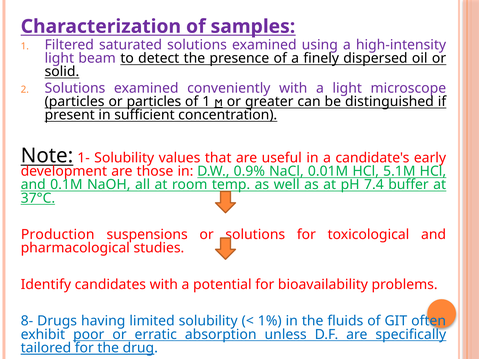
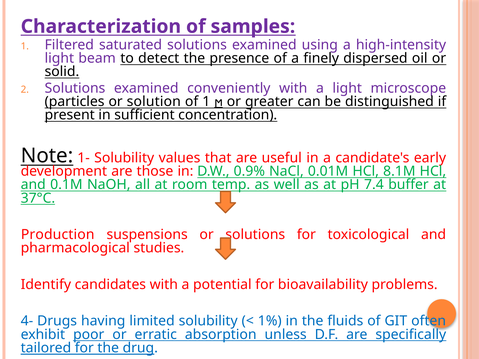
or particles: particles -> solution (154, 102)
5.1M: 5.1M -> 8.1M (399, 171)
8-: 8- -> 4- (27, 321)
